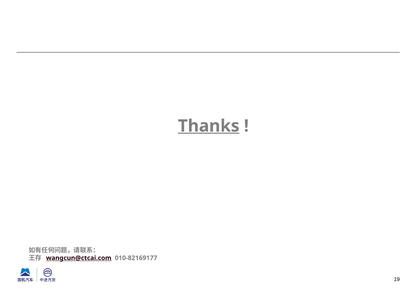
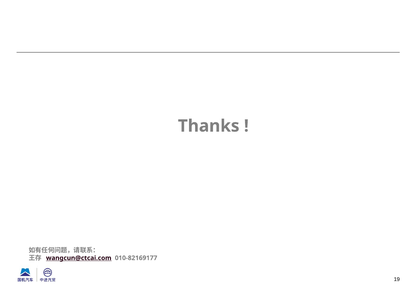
Thanks underline: present -> none (209, 126)
